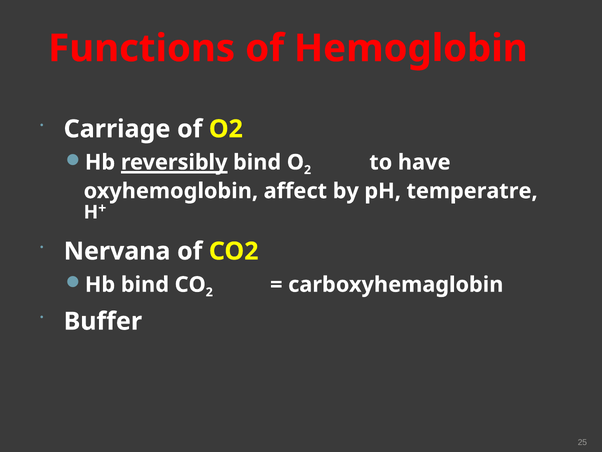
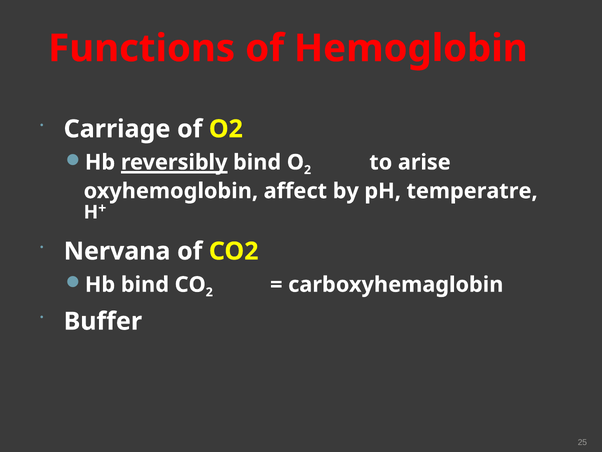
have: have -> arise (424, 162)
